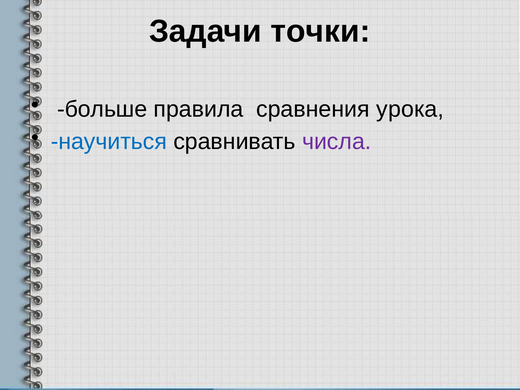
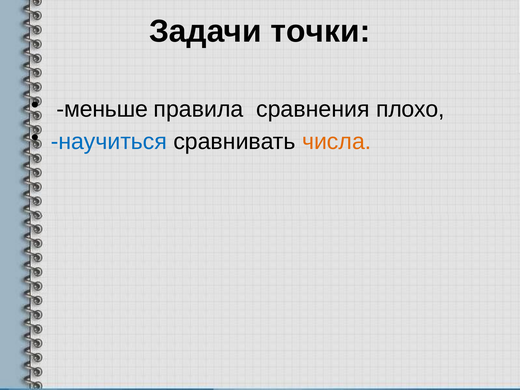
больше: больше -> меньше (102, 109)
урока: урока -> плохо (410, 109)
числа colour: purple -> orange (337, 141)
